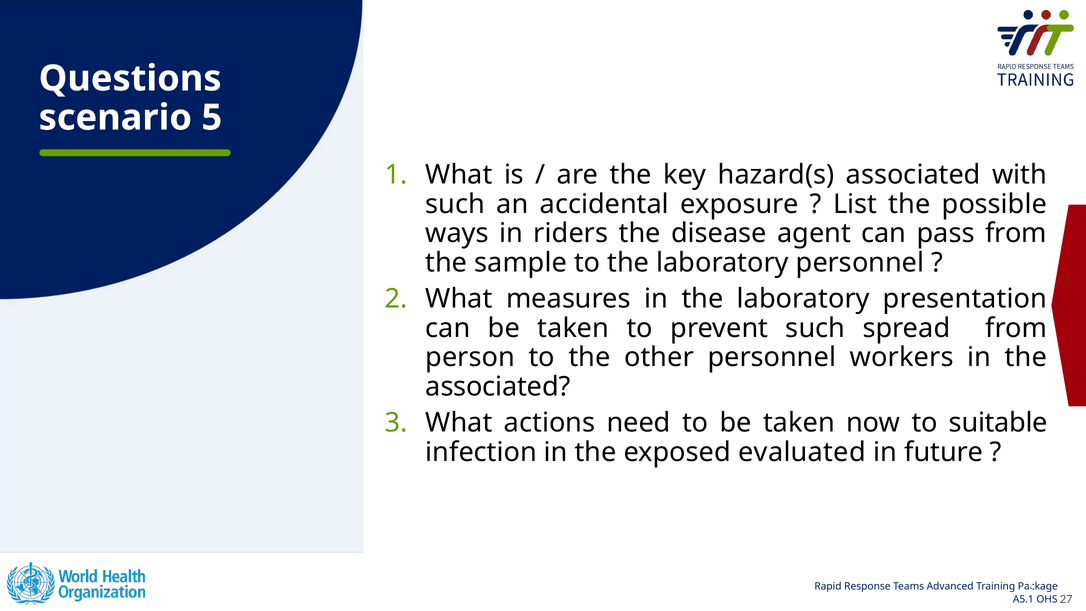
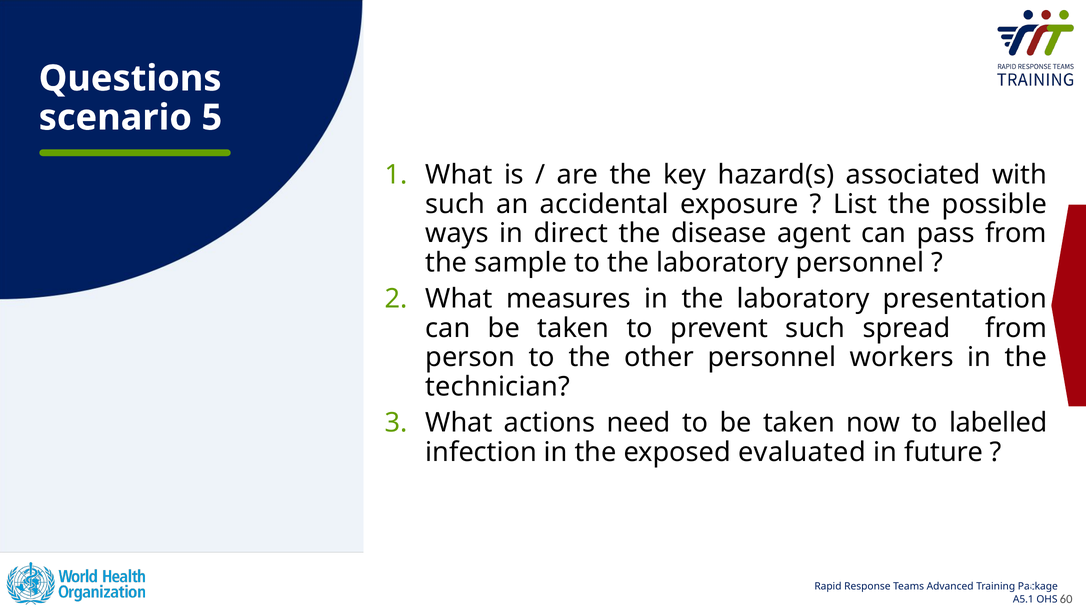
riders: riders -> direct (571, 233)
associated: associated -> technician (498, 387)
suitable: suitable -> labelled (998, 423)
27: 27 -> 60 (1066, 599)
